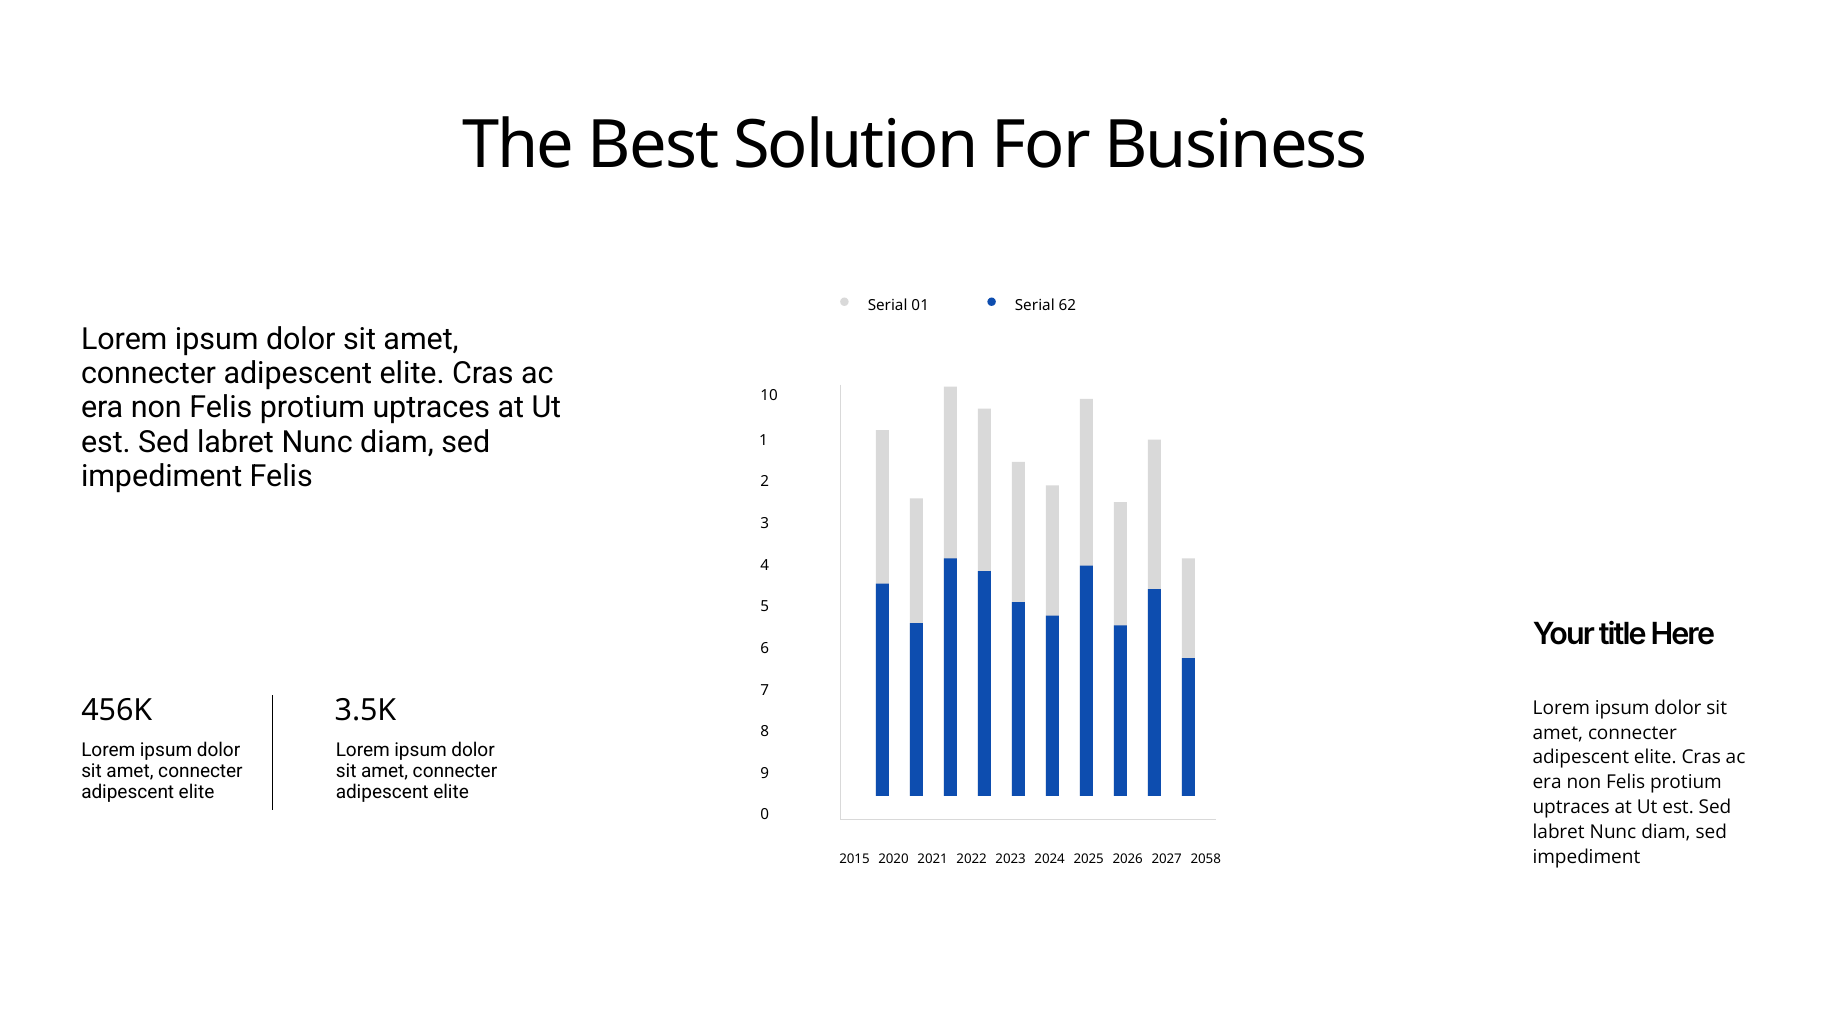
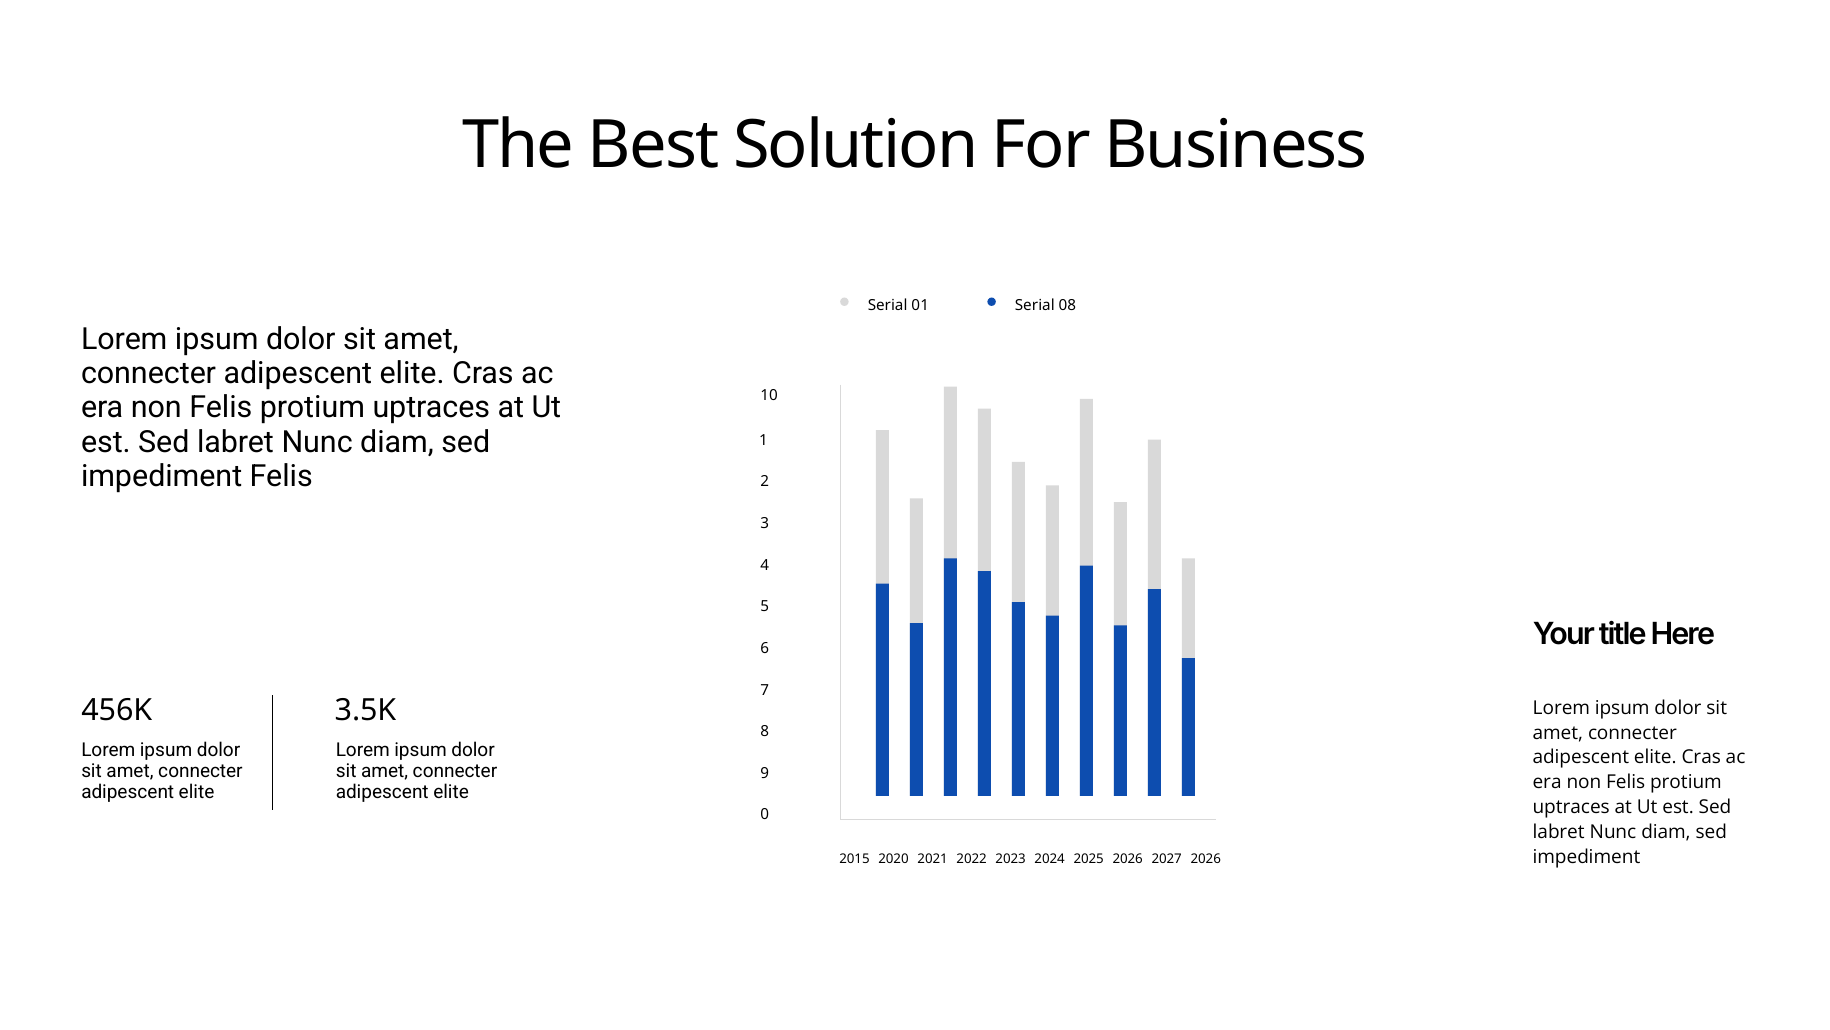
62: 62 -> 08 (1067, 305)
2027 2058: 2058 -> 2026 (1206, 859)
